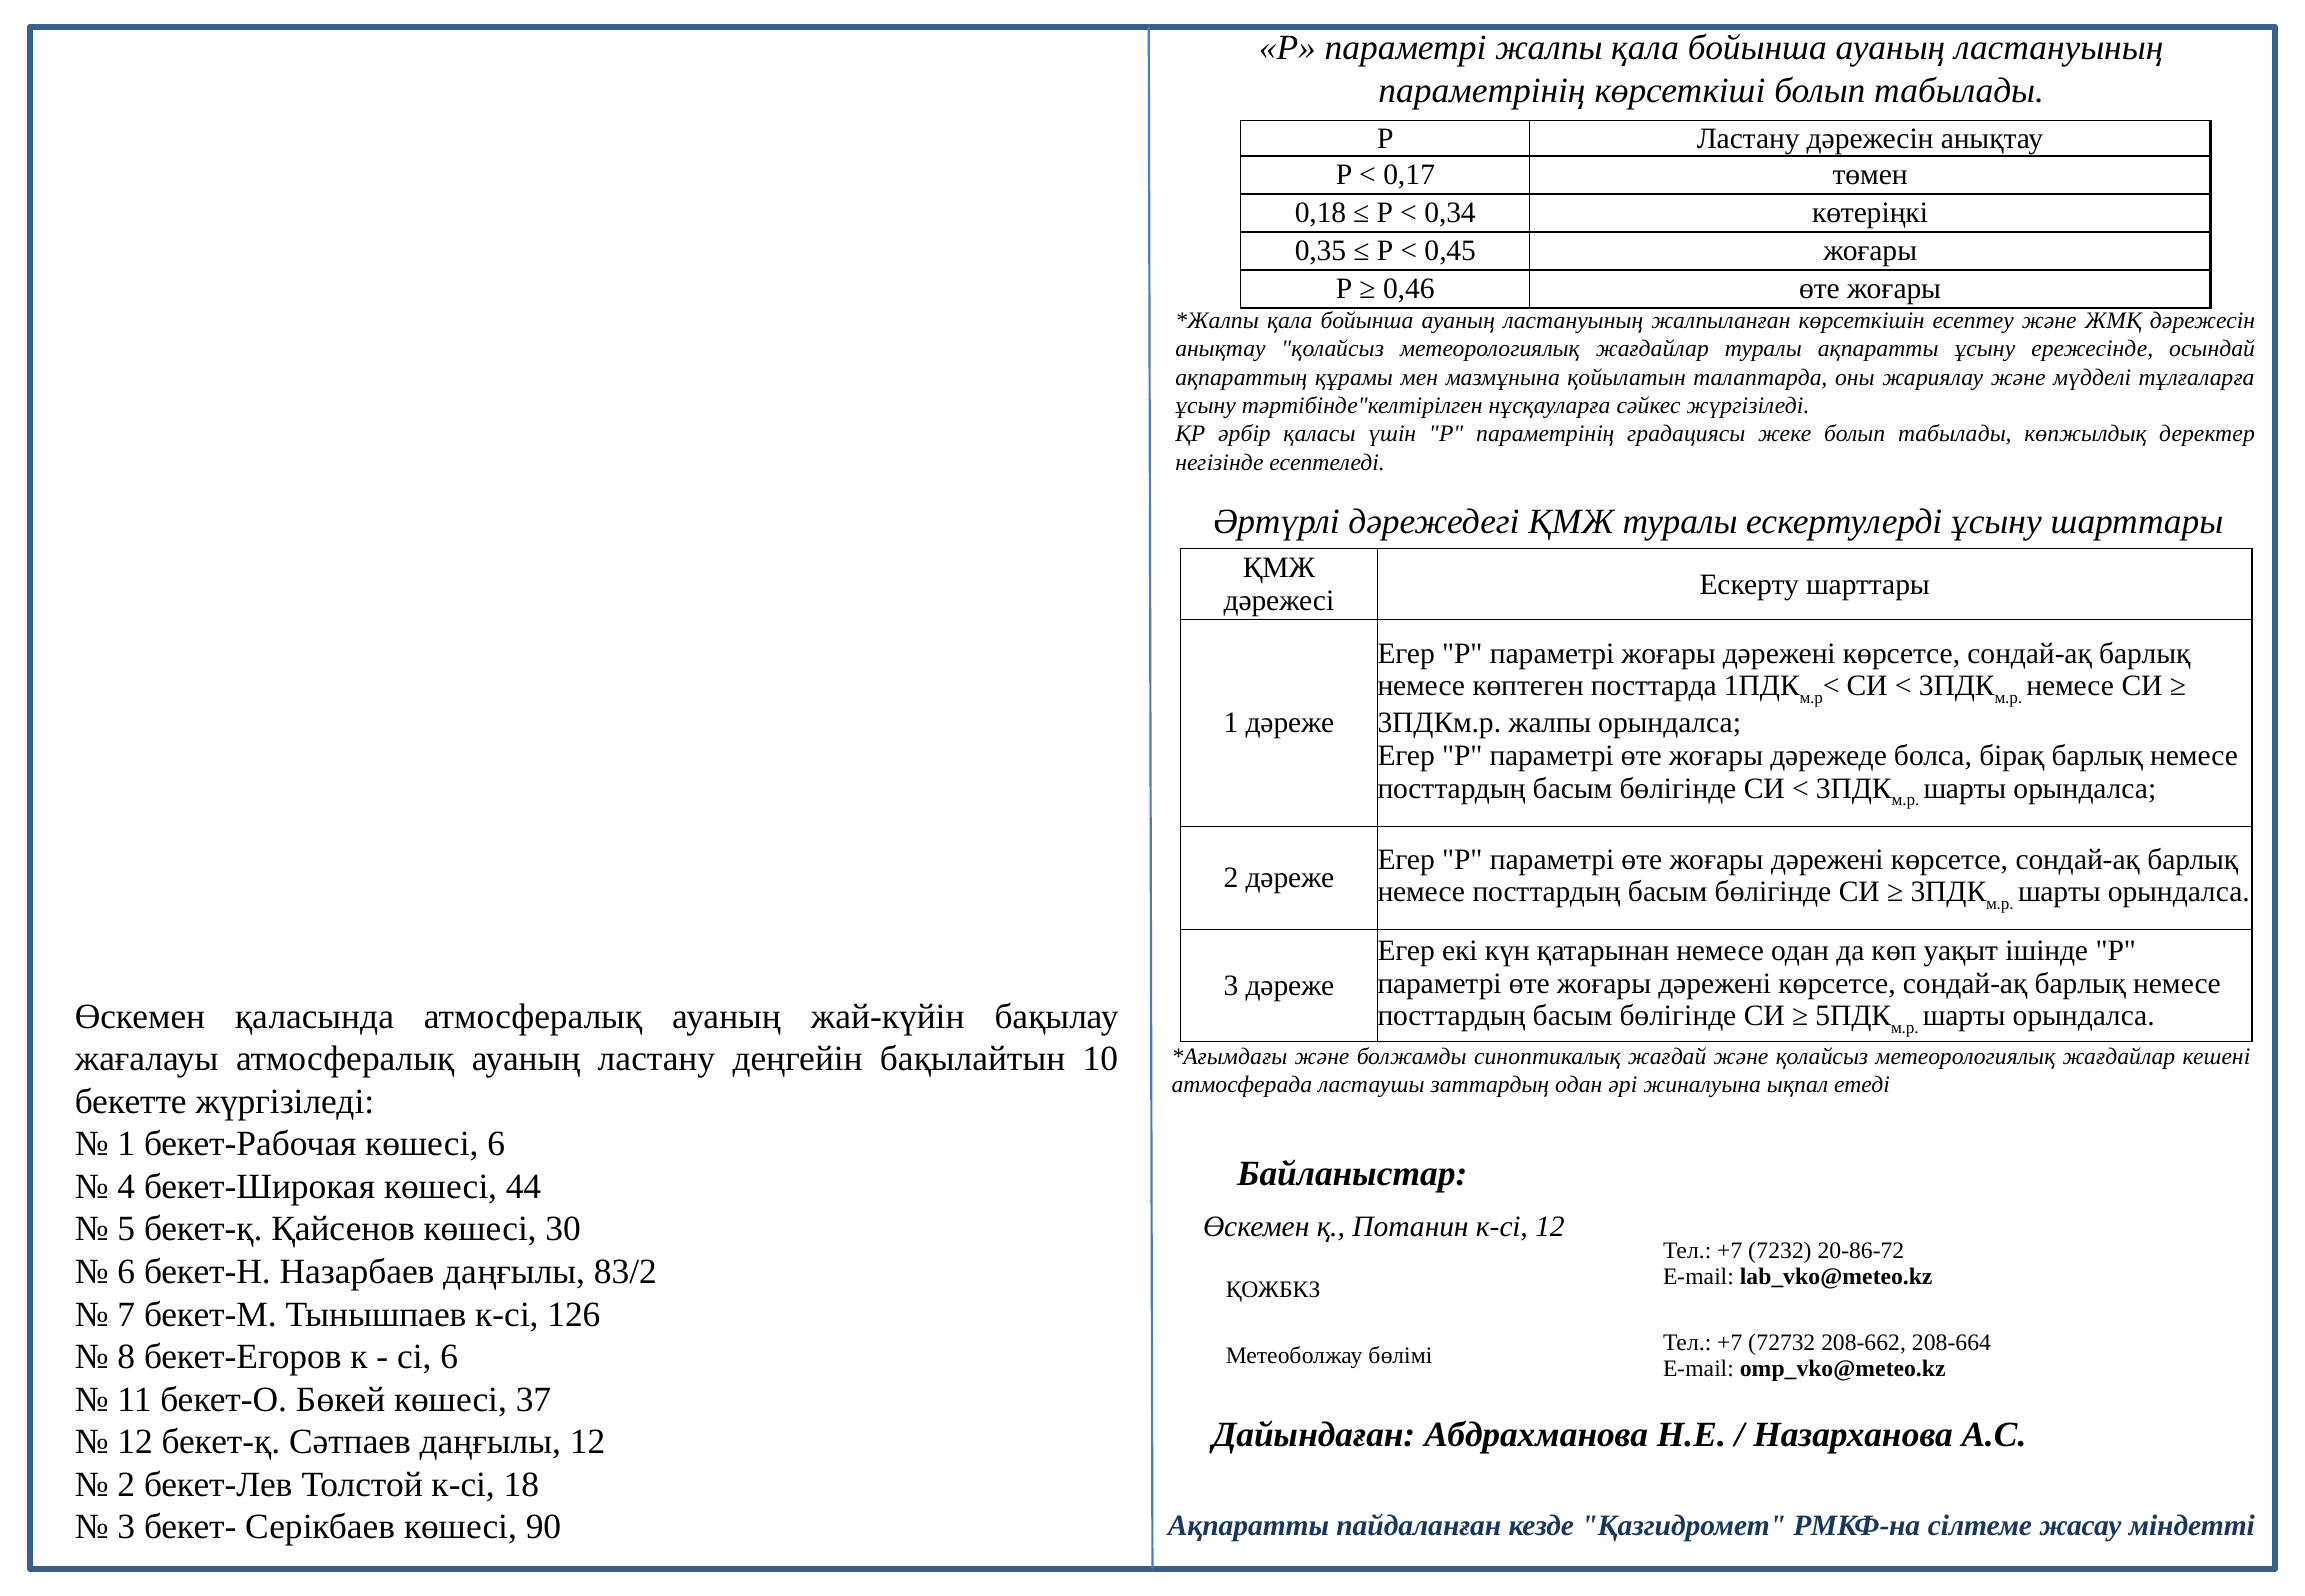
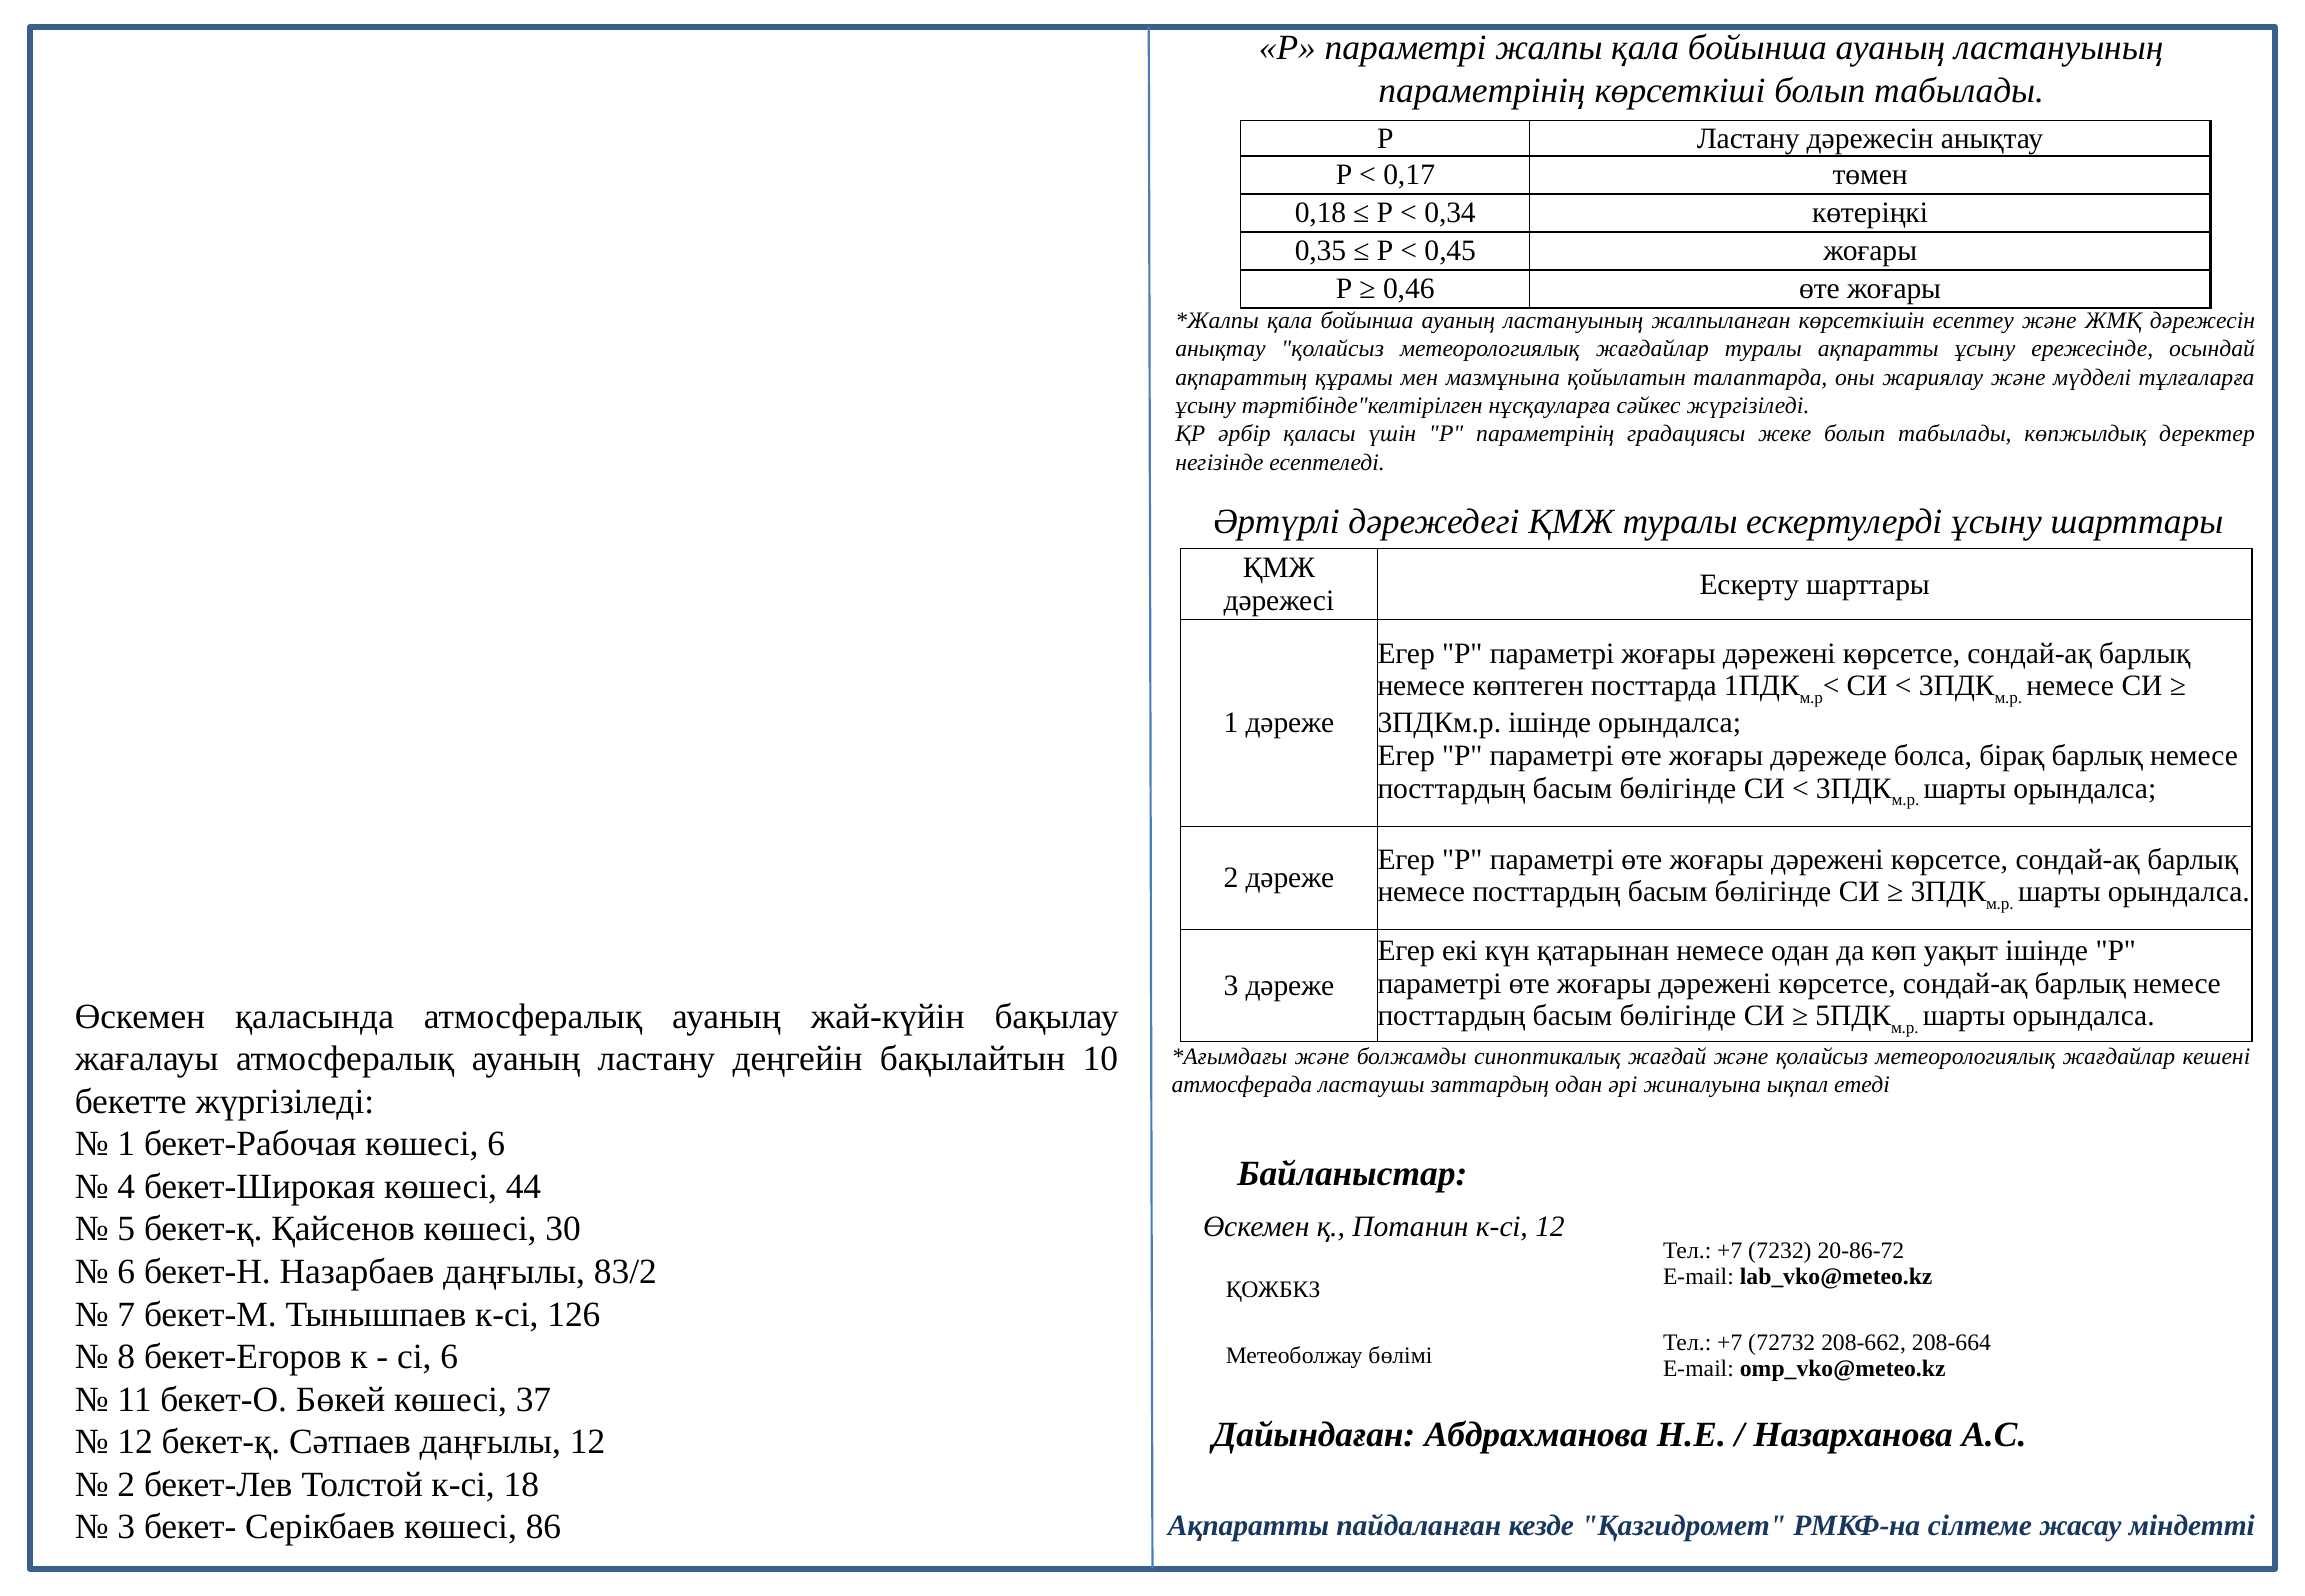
3ПДКм.р жалпы: жалпы -> ішінде (1550, 723)
90: 90 -> 86 (543, 1527)
